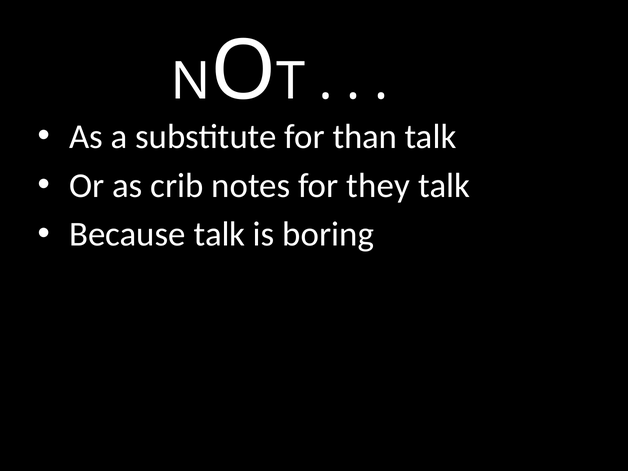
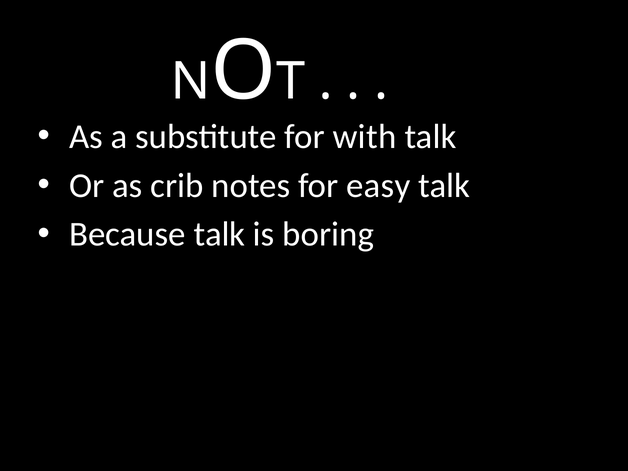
than: than -> with (365, 137)
they: they -> easy (378, 186)
